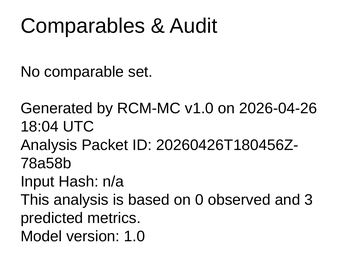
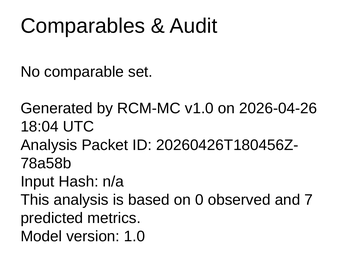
3: 3 -> 7 (309, 200)
